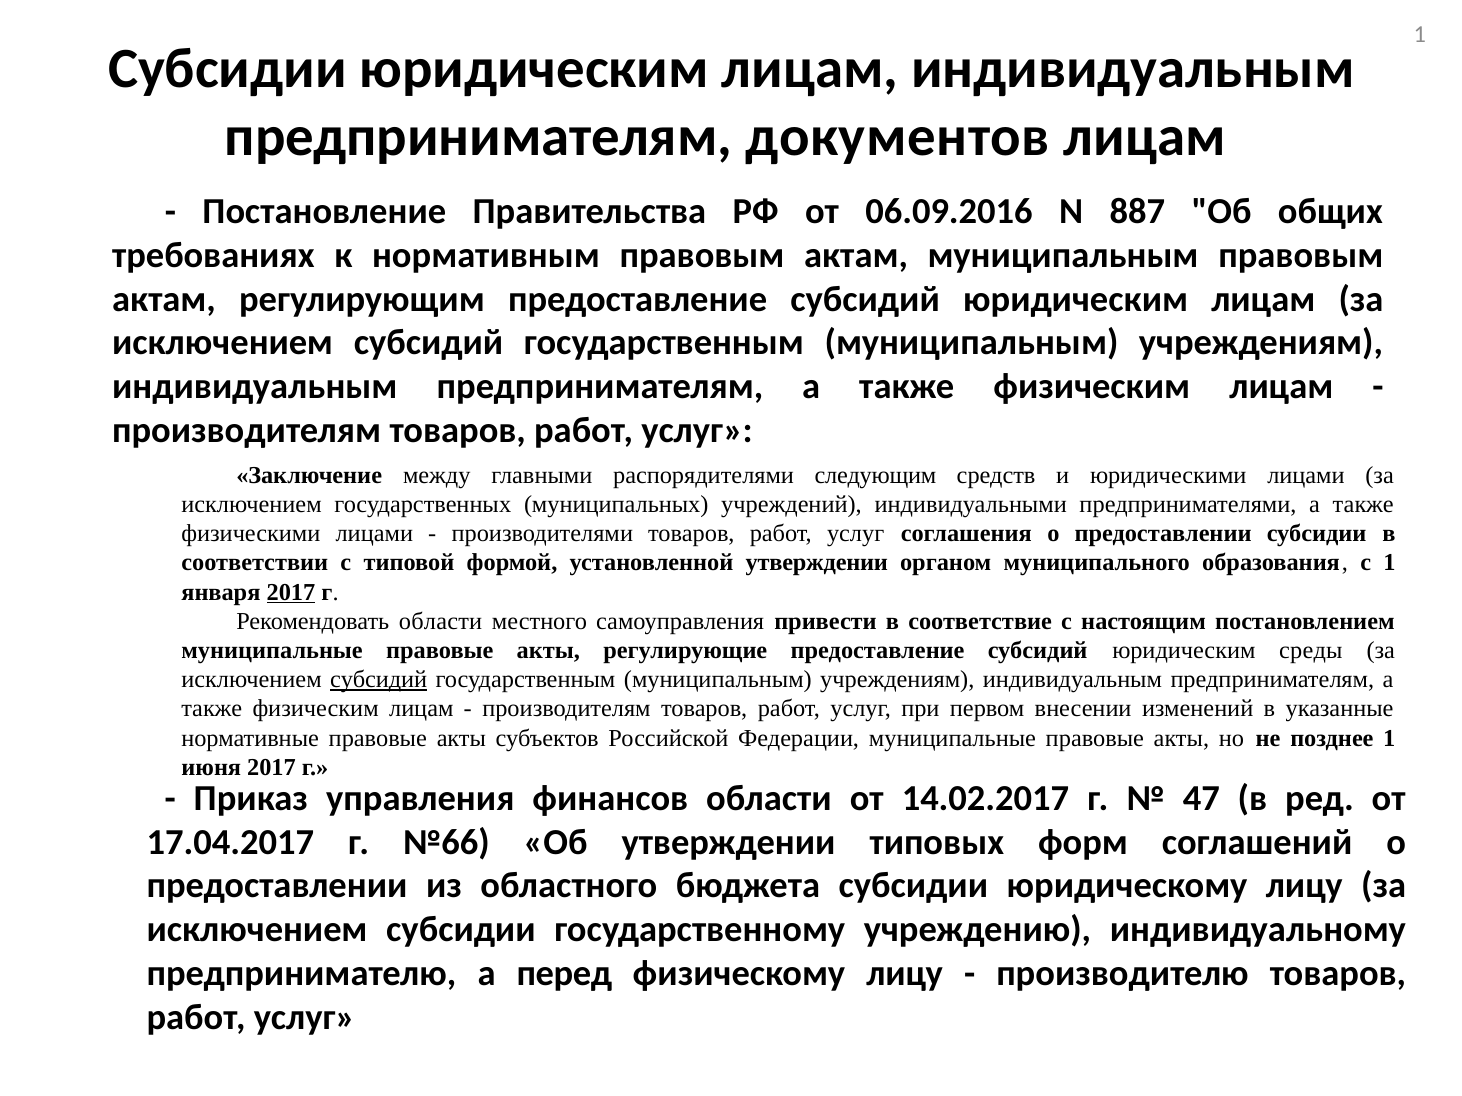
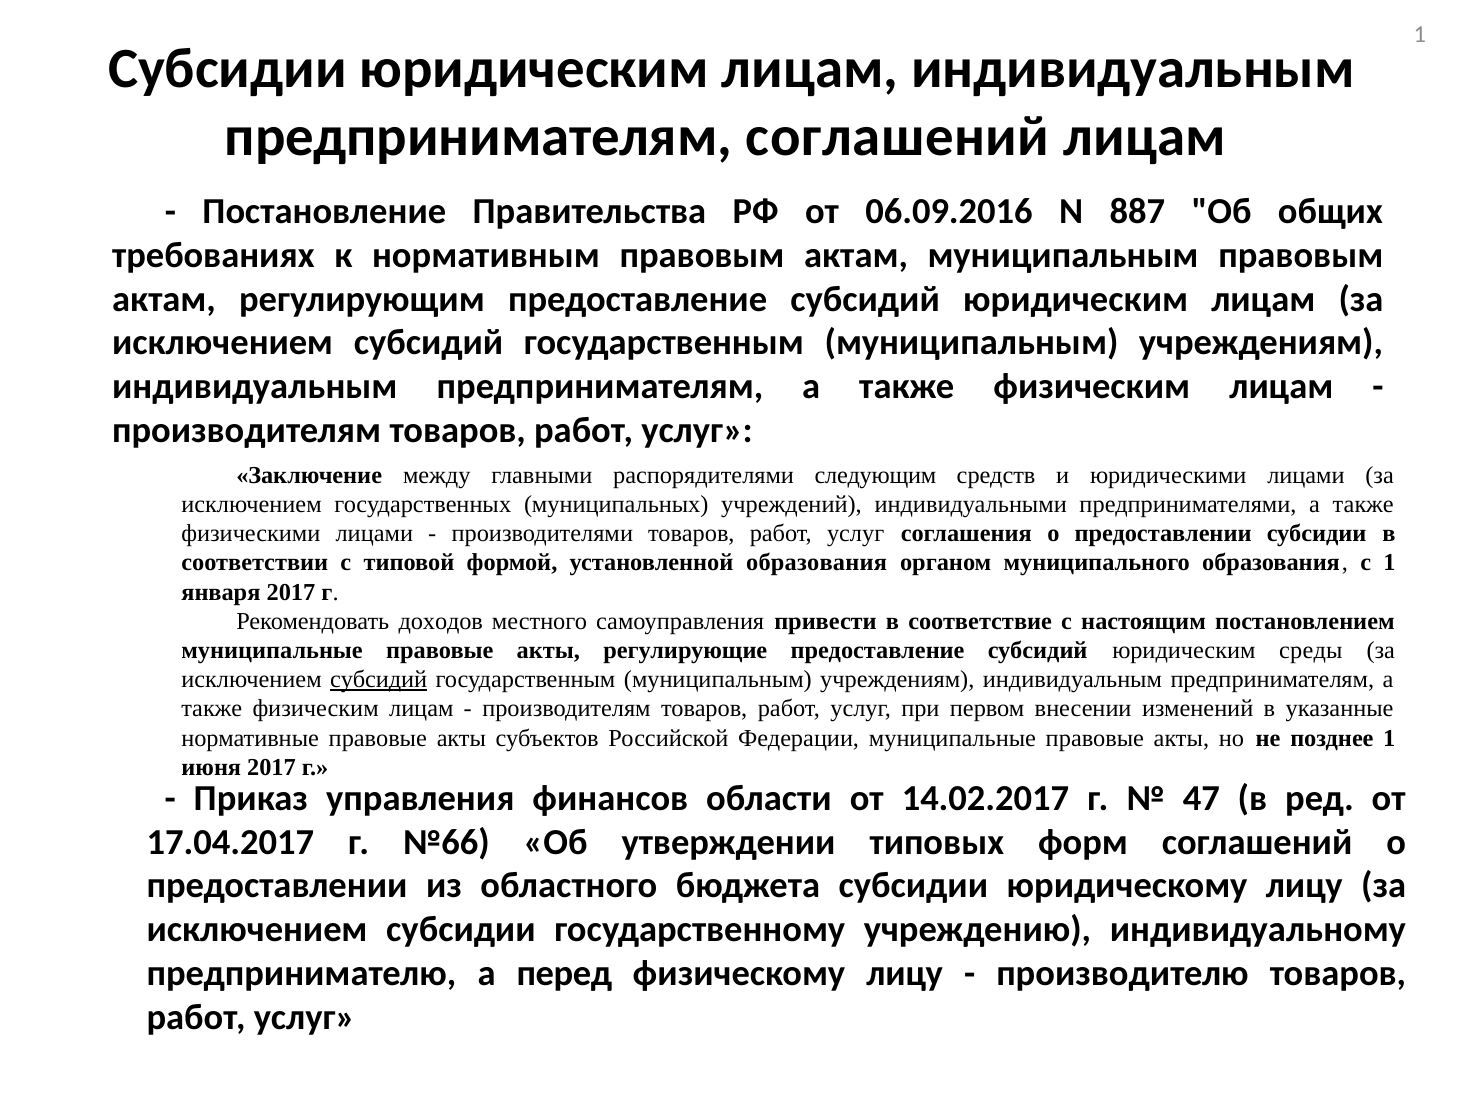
предпринимателям документов: документов -> соглашений (898, 137)
установленной утверждении: утверждении -> образования (817, 563)
2017 underline: present -> none (291, 592)
Рекомендовать области: области -> доходов (441, 622)
